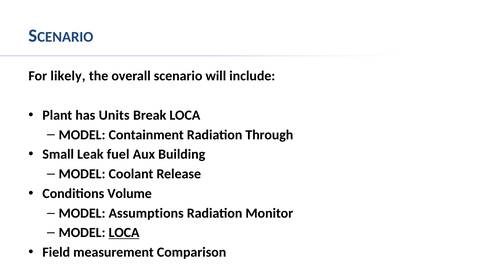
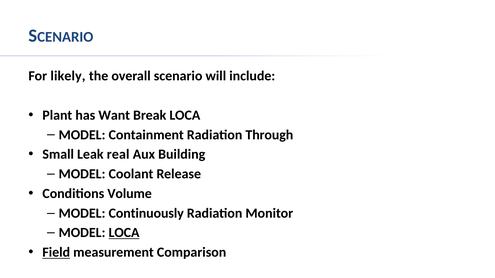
Units: Units -> Want (114, 115)
fuel: fuel -> real (118, 155)
Assumptions: Assumptions -> Continuously (146, 213)
Field underline: none -> present (56, 253)
